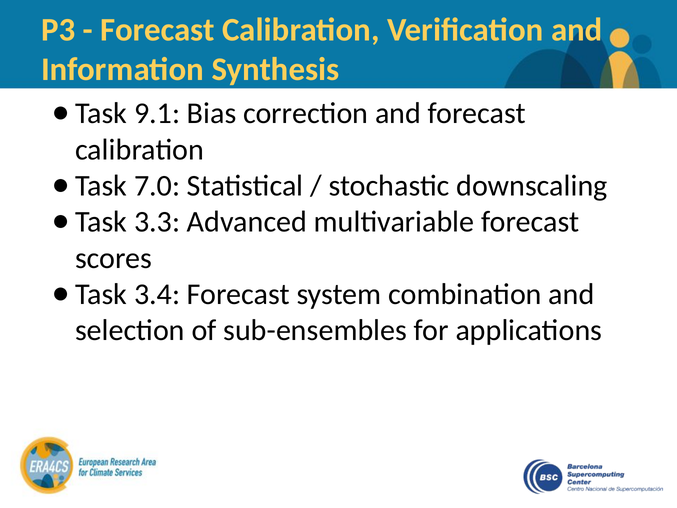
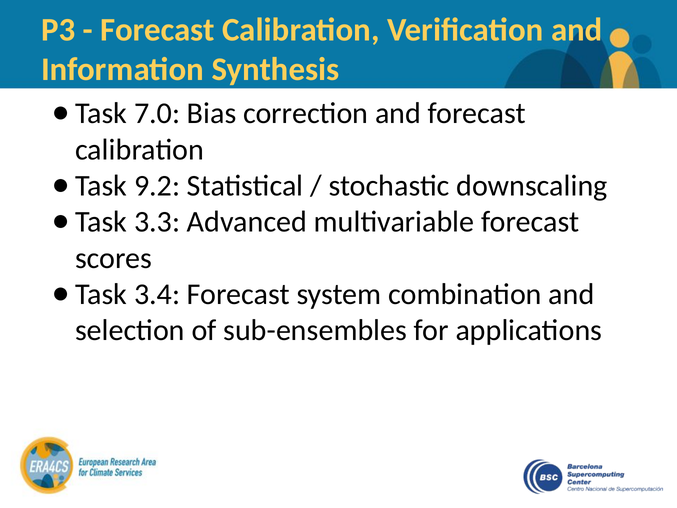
9.1: 9.1 -> 7.0 (157, 114)
7.0: 7.0 -> 9.2 (157, 186)
